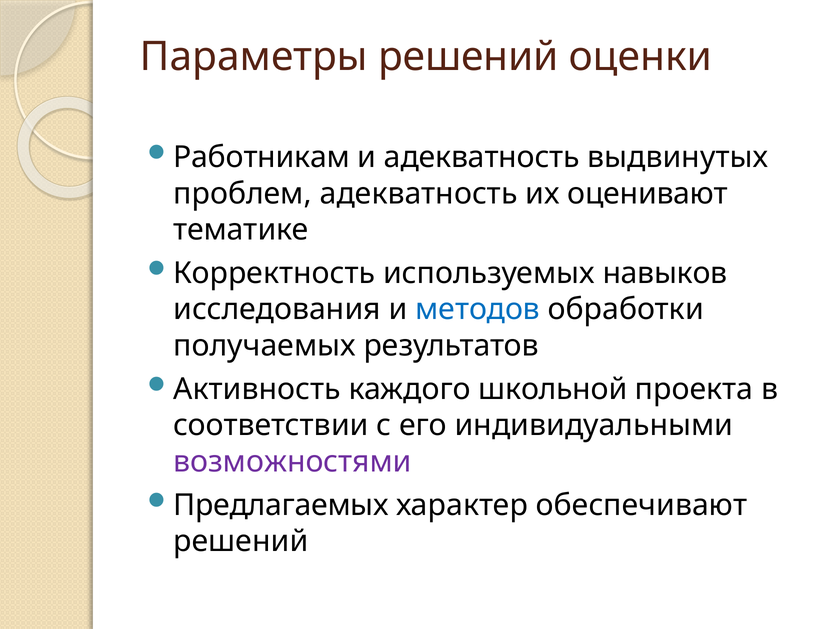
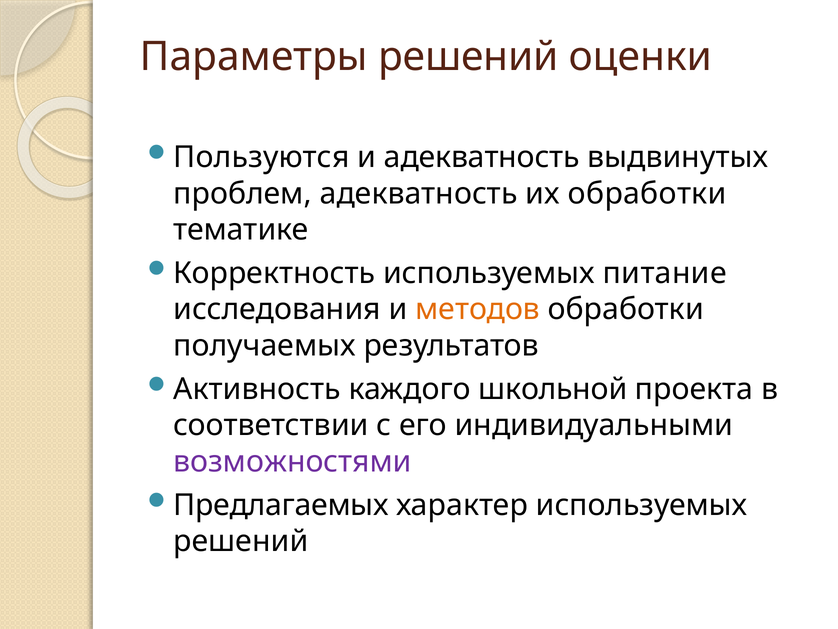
Работникам: Работникам -> Пользуются (261, 157)
их оценивают: оценивают -> обработки (647, 193)
навыков: навыков -> питание (665, 273)
методов colour: blue -> orange (478, 309)
характер обеспечивают: обеспечивают -> используемых (642, 505)
